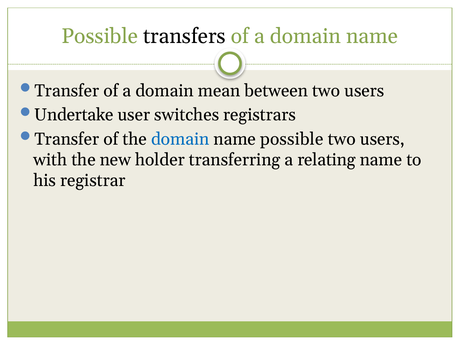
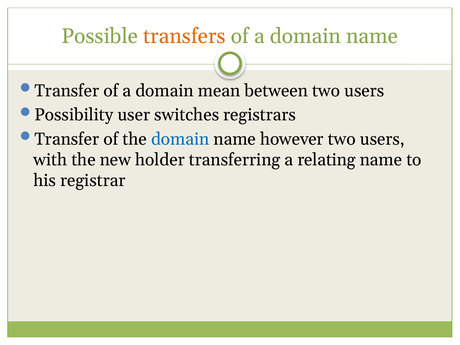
transfers colour: black -> orange (184, 36)
Undertake: Undertake -> Possibility (74, 115)
name possible: possible -> however (292, 139)
